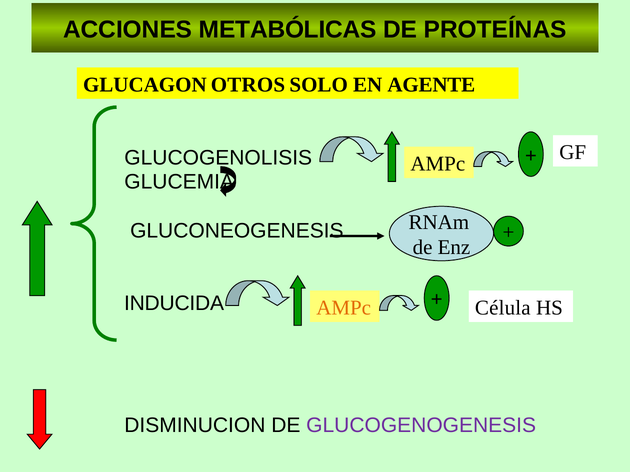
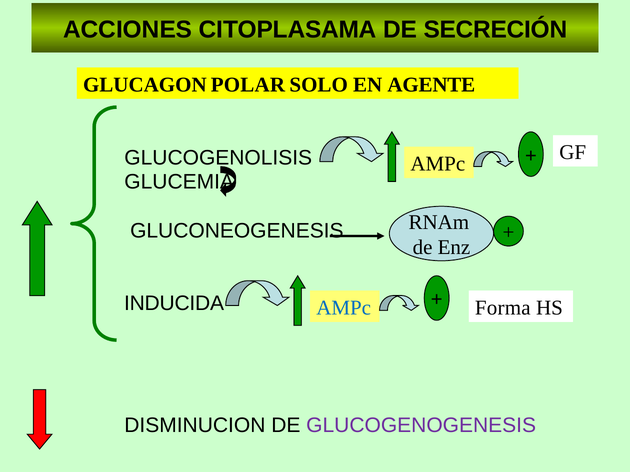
METABÓLICAS: METABÓLICAS -> CITOPLASAMA (288, 30)
PROTEÍNAS: PROTEÍNAS -> SECRECIÓN (495, 30)
OTROS: OTROS -> POLAR (248, 85)
AMPc colour: orange -> blue (344, 308)
Célula: Célula -> Forma (503, 308)
